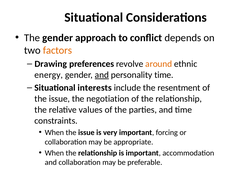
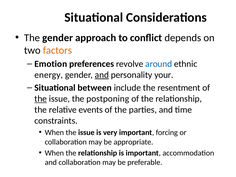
Drawing: Drawing -> Emotion (51, 64)
around colour: orange -> blue (159, 64)
personality time: time -> your (164, 75)
interests: interests -> between (95, 88)
the underline: none -> present (41, 99)
negotiation: negotiation -> postponing (108, 99)
values: values -> events (91, 110)
